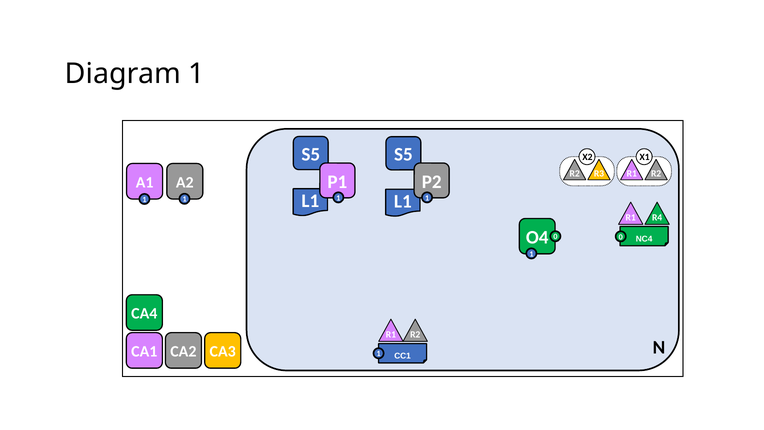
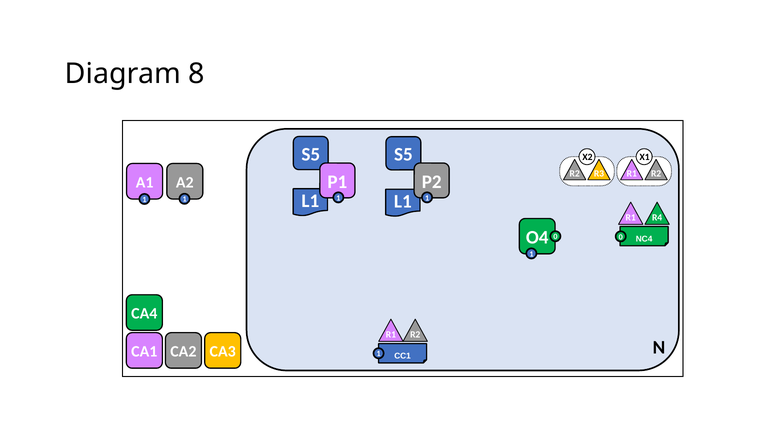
Diagram 1: 1 -> 8 (197, 74)
